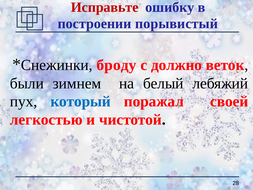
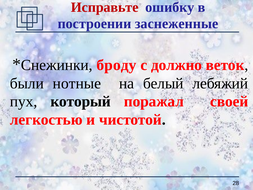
порывистый: порывистый -> заснеженные (177, 24)
зимнем: зимнем -> нотные (77, 83)
который colour: blue -> black (81, 101)
